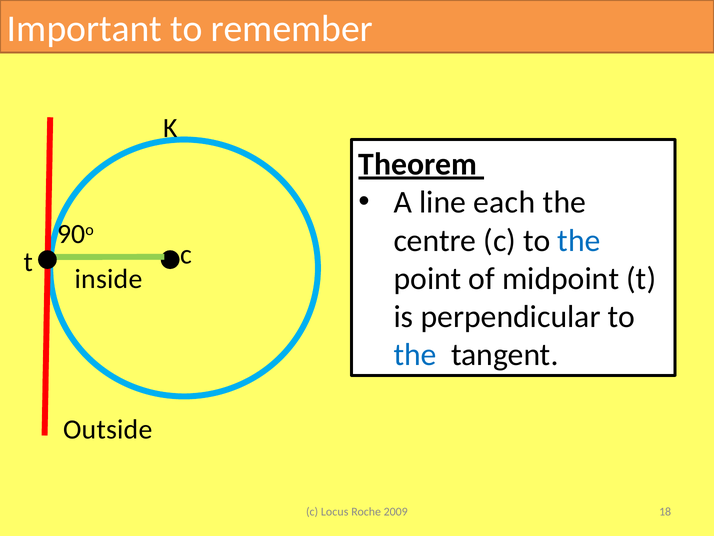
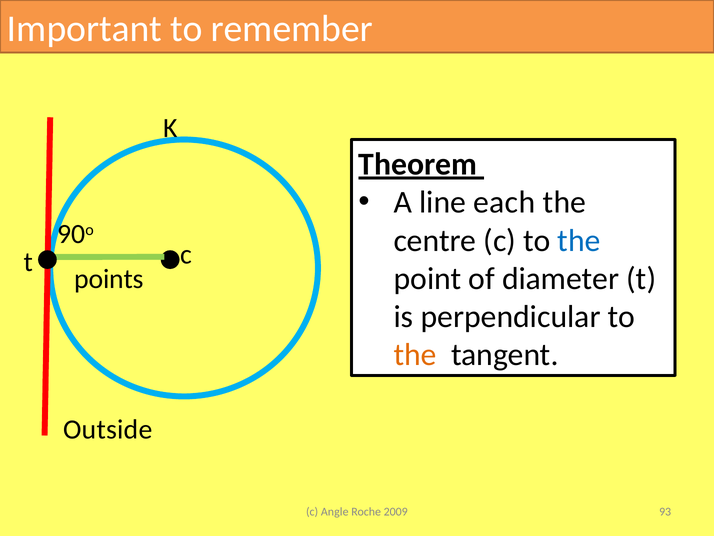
midpoint: midpoint -> diameter (561, 278)
inside: inside -> points (109, 279)
the colour: blue -> orange (415, 355)
Locus: Locus -> Angle (335, 511)
18: 18 -> 93 (665, 511)
